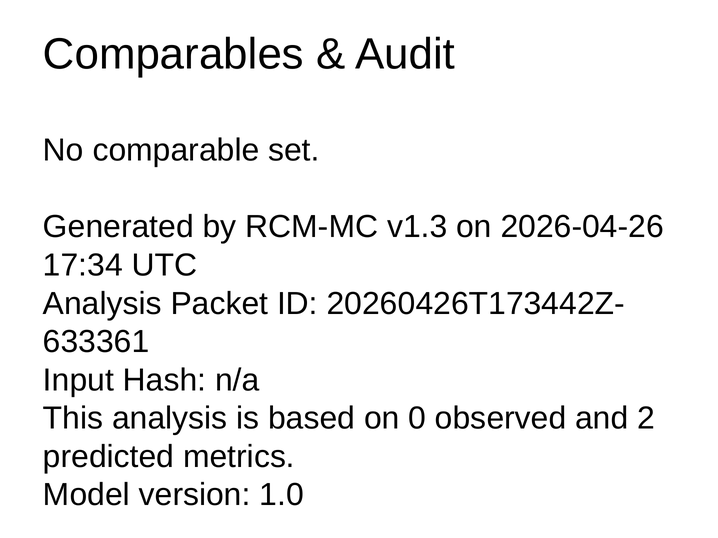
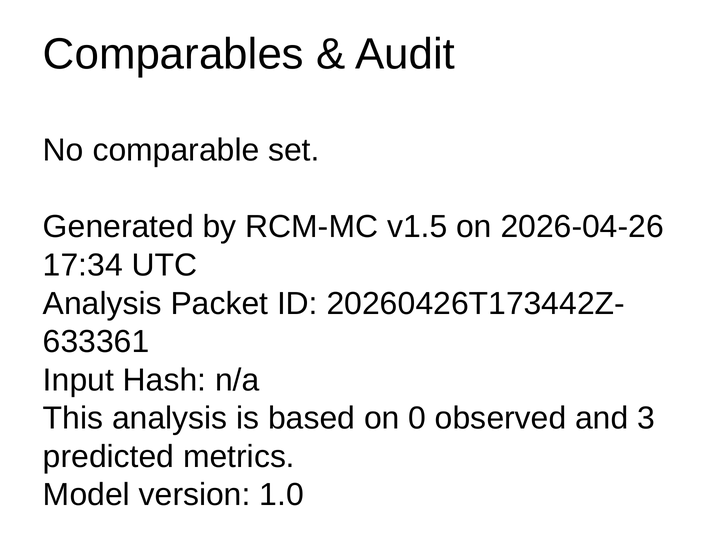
v1.3: v1.3 -> v1.5 (417, 227)
2: 2 -> 3 (646, 419)
